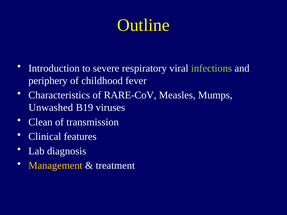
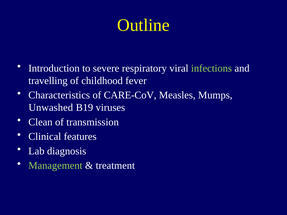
periphery: periphery -> travelling (48, 81)
RARE-CoV: RARE-CoV -> CARE-CoV (130, 95)
Management colour: yellow -> light green (55, 166)
